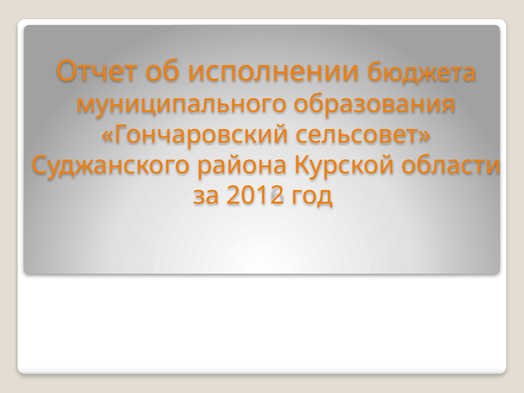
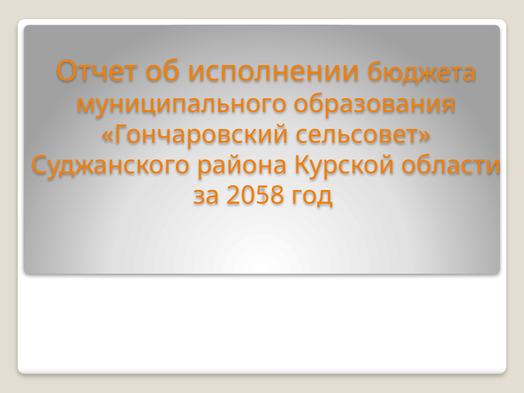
2012: 2012 -> 2058 (255, 196)
